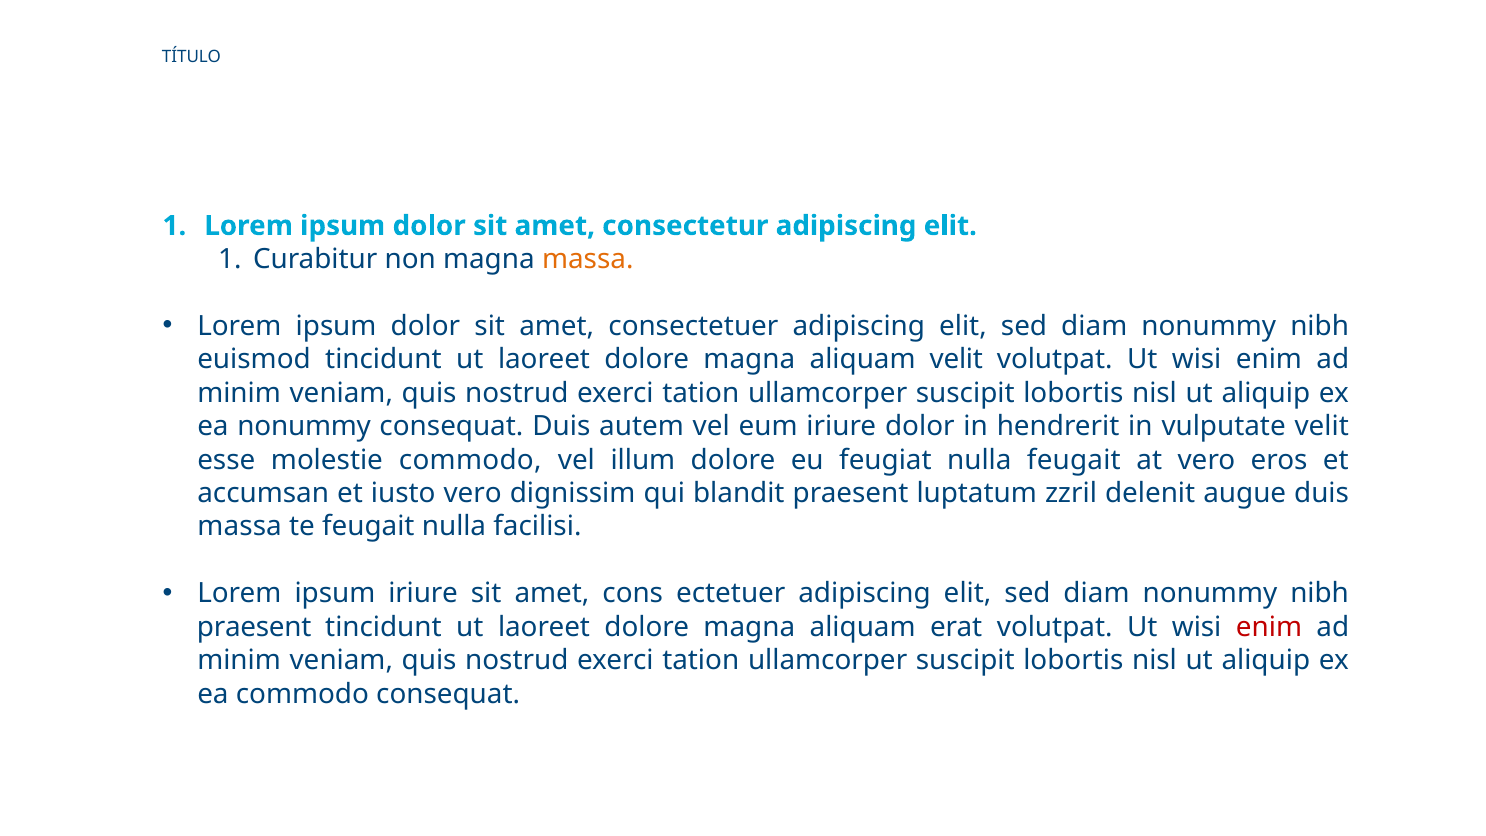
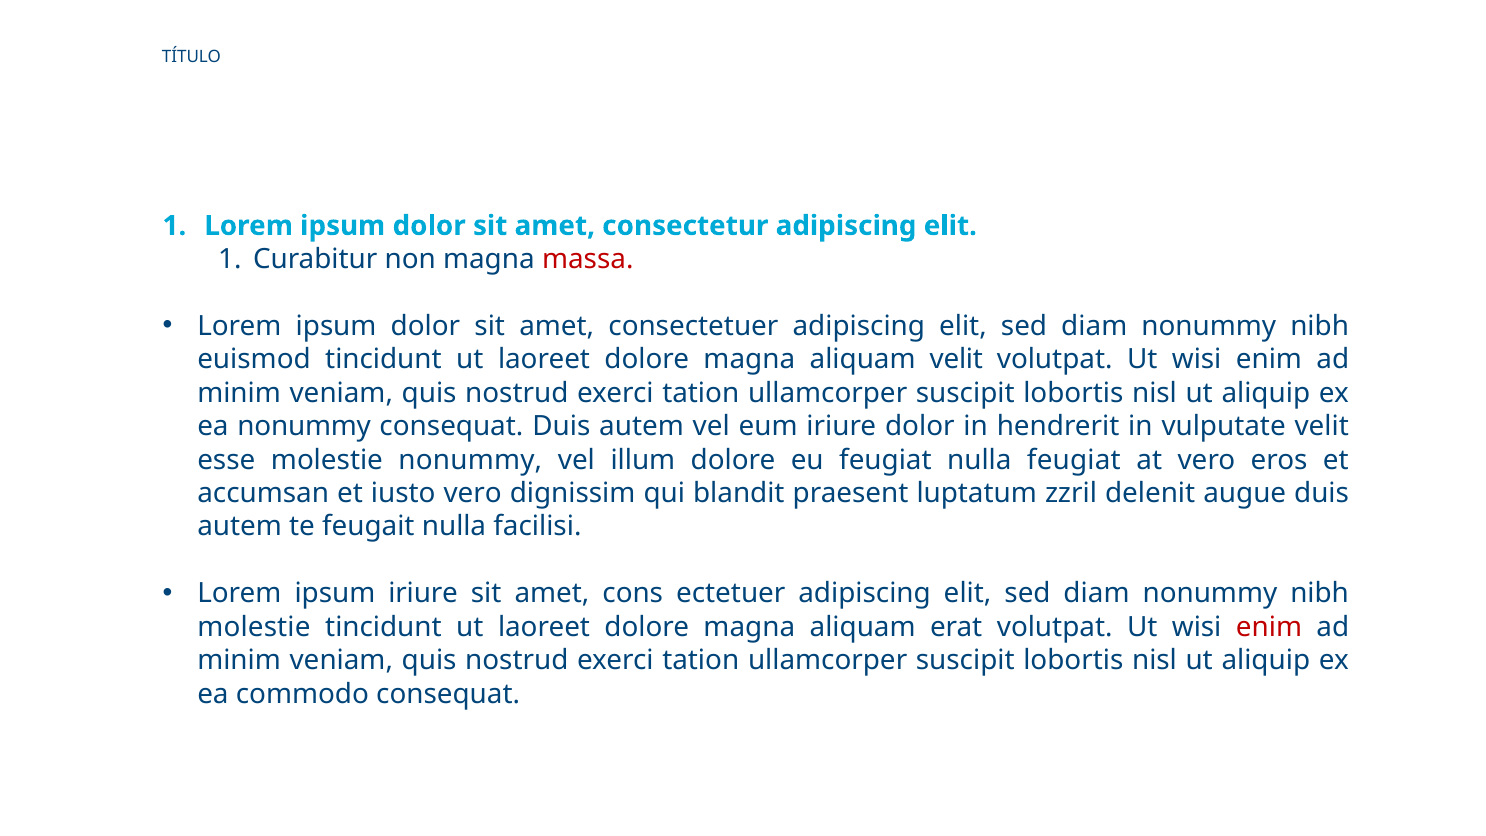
massa colour: orange -> red (588, 259)
molestie commodo: commodo -> nonummy (470, 460)
nulla feugait: feugait -> feugiat (1074, 460)
massa: massa -> autem (240, 527)
praesent: praesent -> molestie (254, 627)
